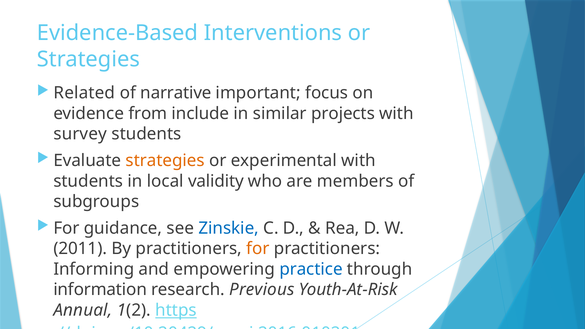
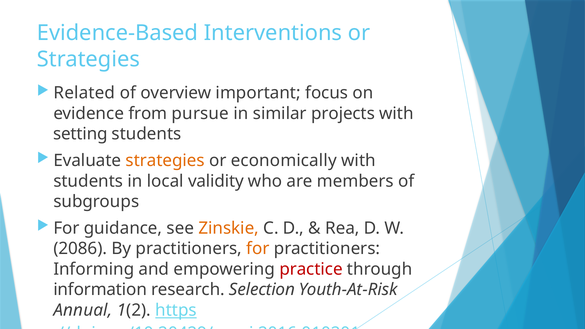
narrative: narrative -> overview (176, 93)
include: include -> pursue (200, 114)
survey: survey -> setting (80, 134)
experimental: experimental -> economically (284, 161)
Zinskie colour: blue -> orange (229, 228)
2011: 2011 -> 2086 (80, 249)
practice colour: blue -> red (311, 269)
Previous: Previous -> Selection (262, 290)
